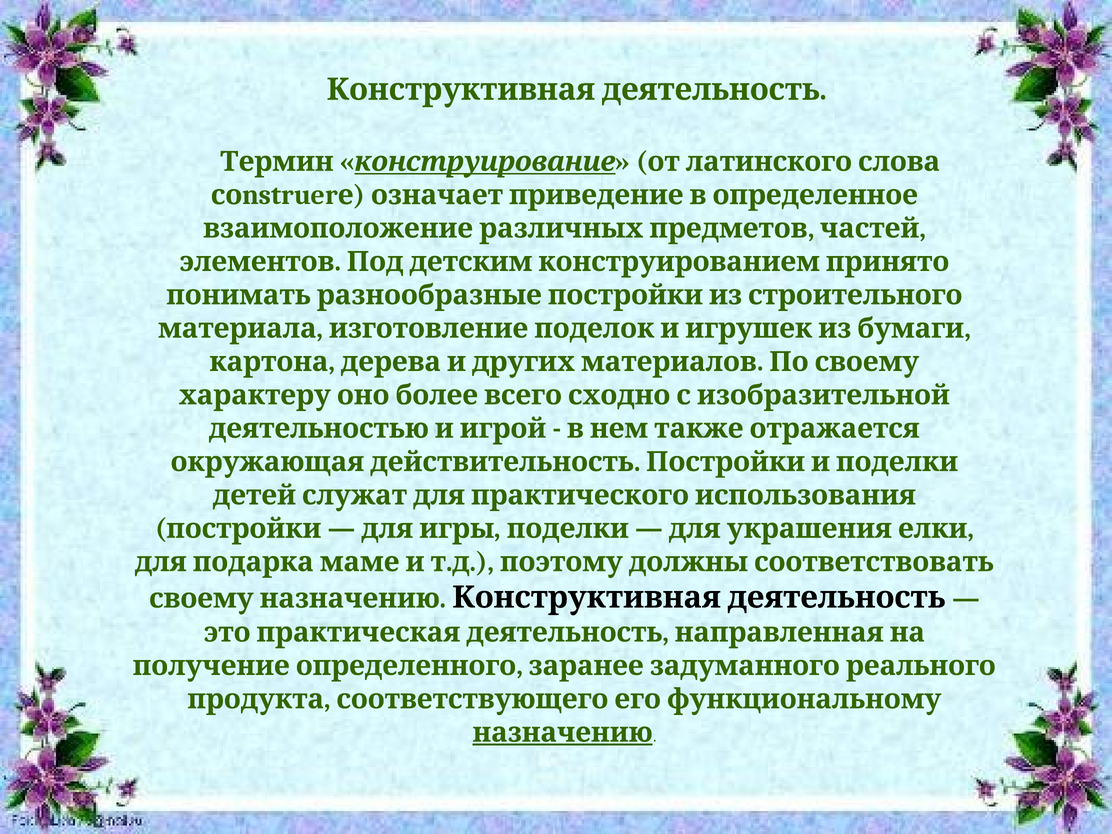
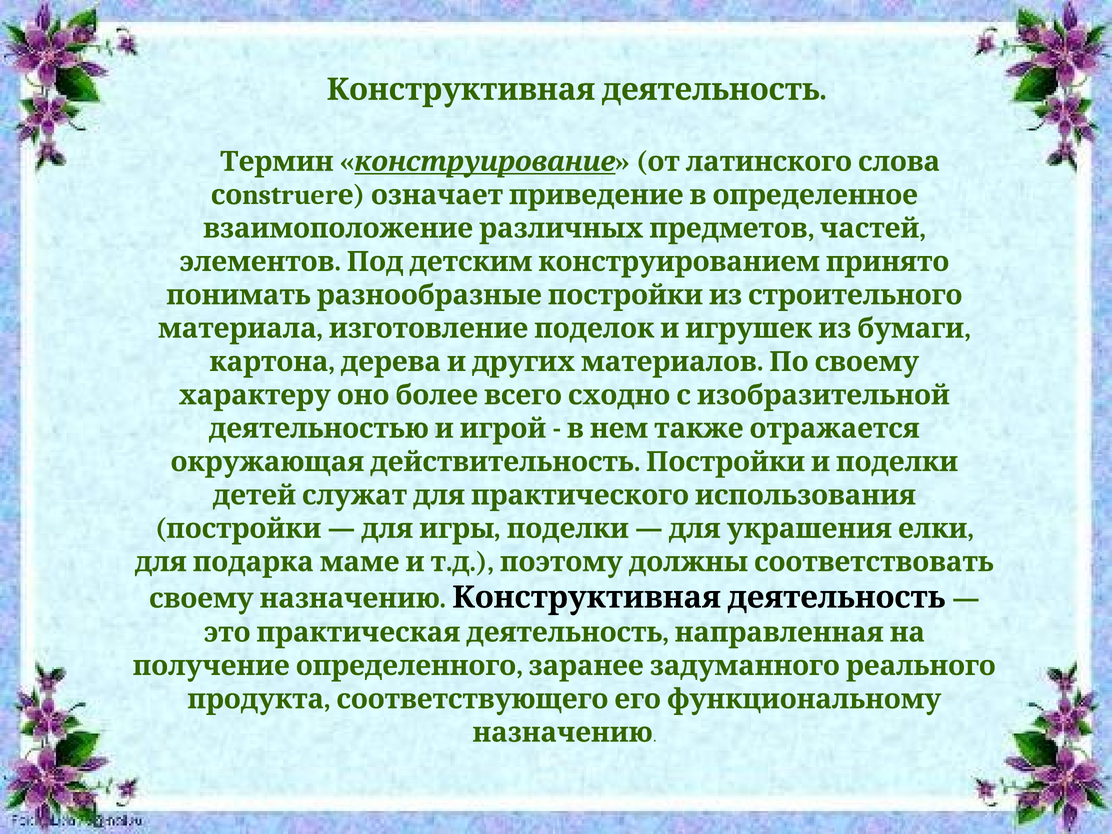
назначению underline: present -> none (563, 732)
